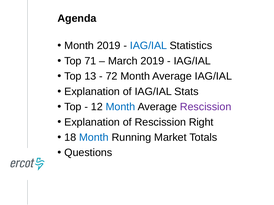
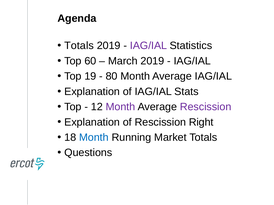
Month: Month -> Totals (79, 46)
IAG/IAL colour: blue -> purple (149, 46)
71: 71 -> 60 (90, 61)
13: 13 -> 19 (90, 76)
72: 72 -> 80 (112, 76)
Month colour: blue -> purple (120, 107)
